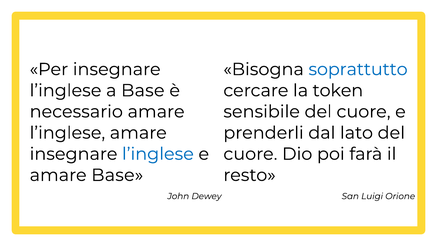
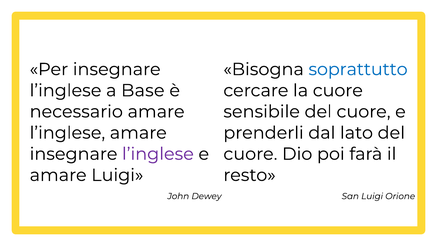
la token: token -> cuore (338, 90)
l’inglese colour: blue -> purple (158, 154)
amare Base: Base -> Luigi (117, 175)
